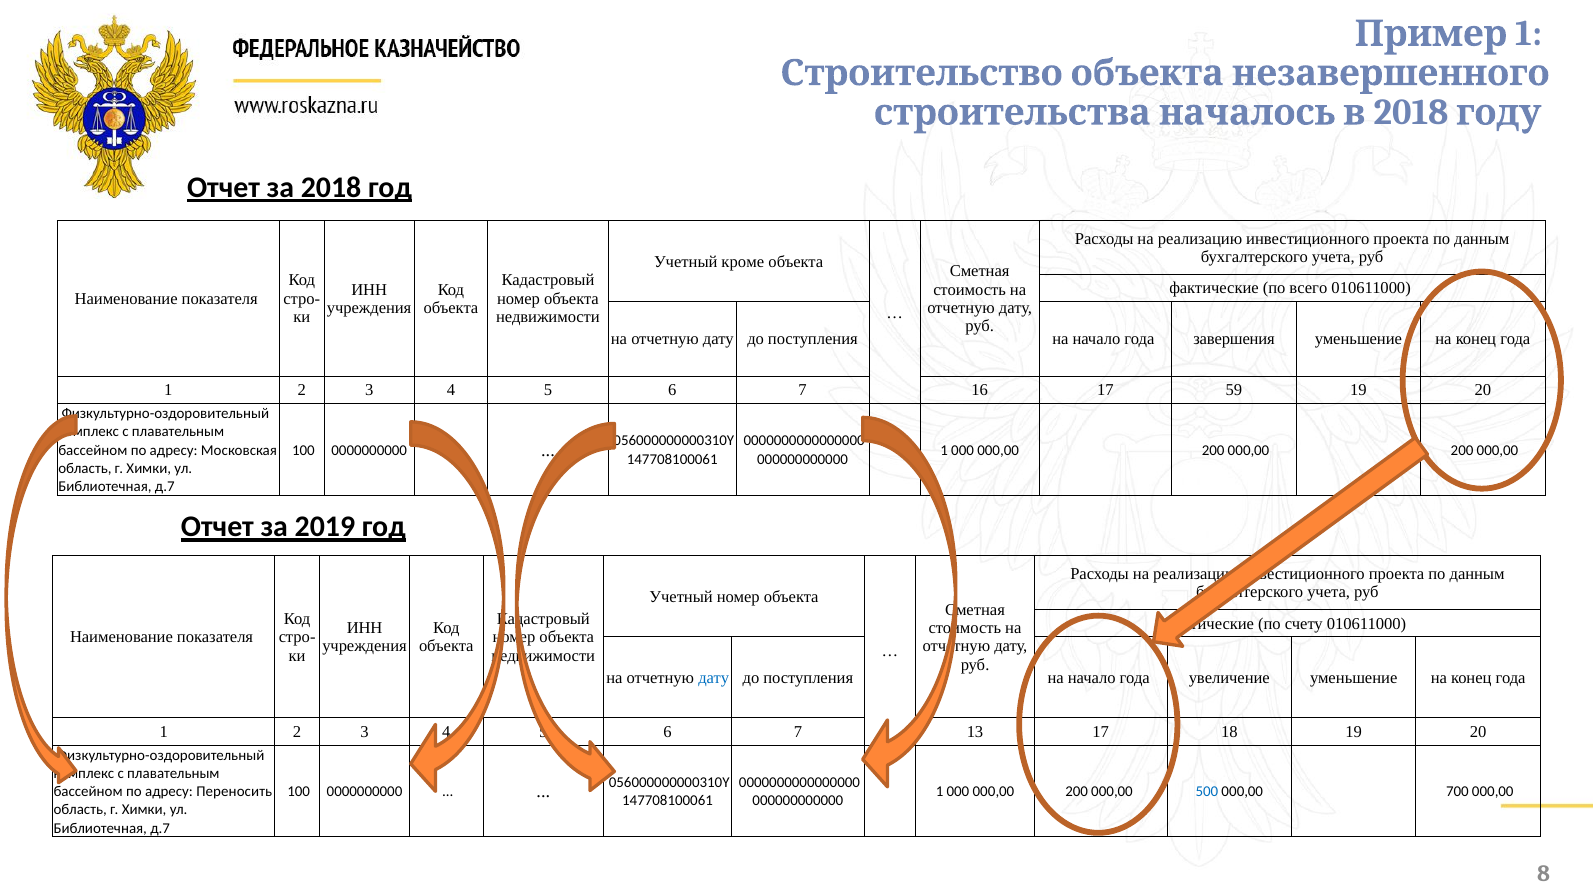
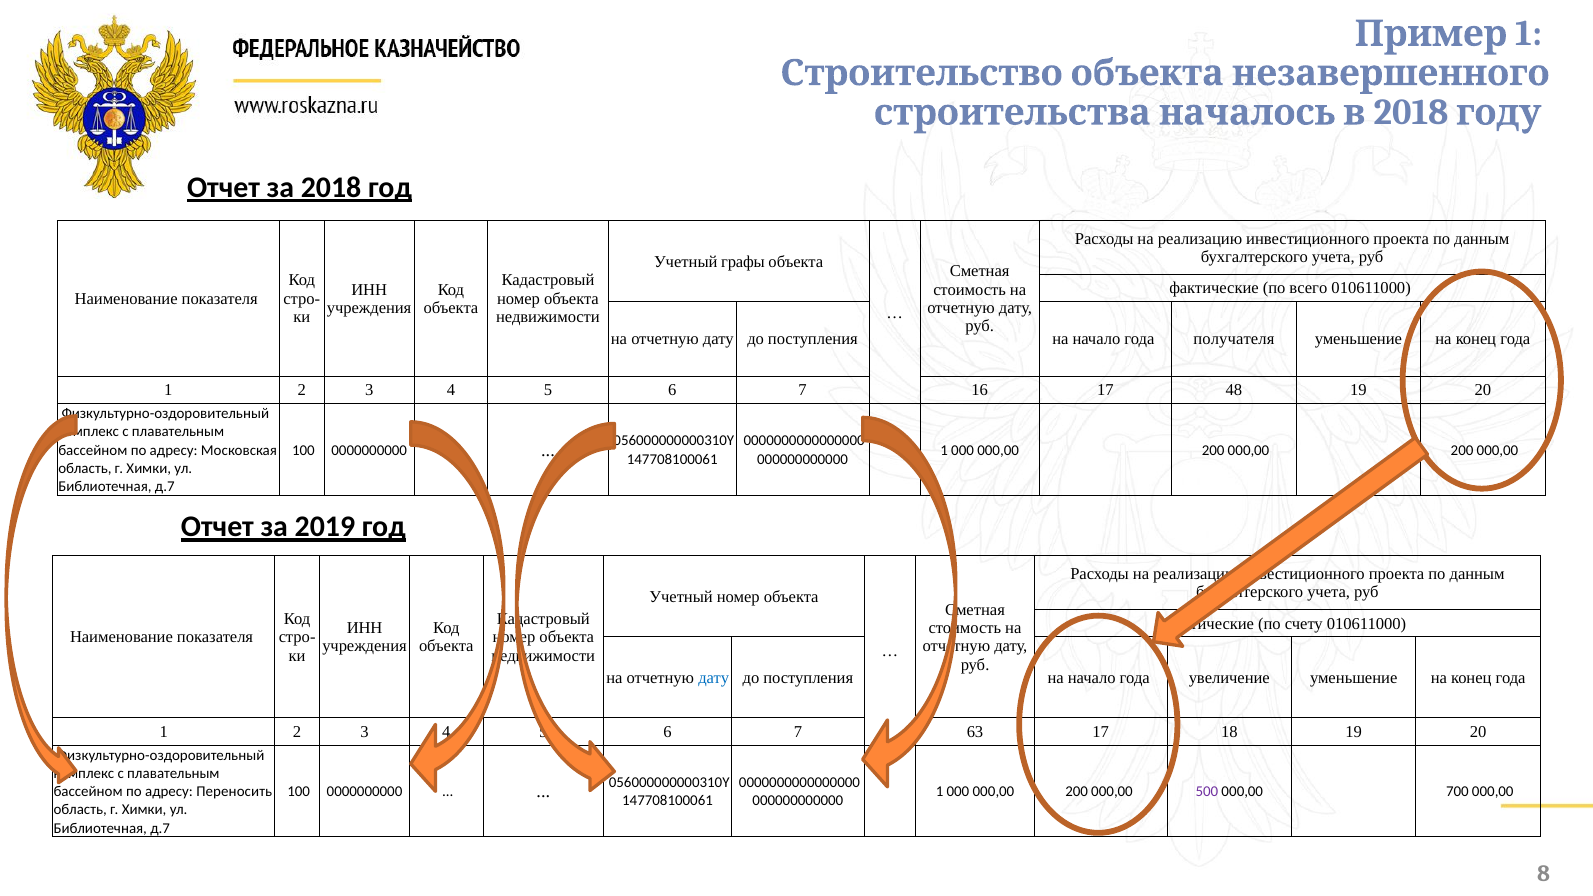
кроме: кроме -> графы (743, 262)
завершения: завершения -> получателя (1234, 339)
59: 59 -> 48 (1234, 390)
13: 13 -> 63 (975, 732)
500 colour: blue -> purple (1207, 791)
